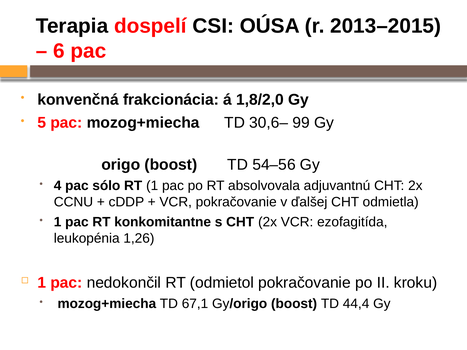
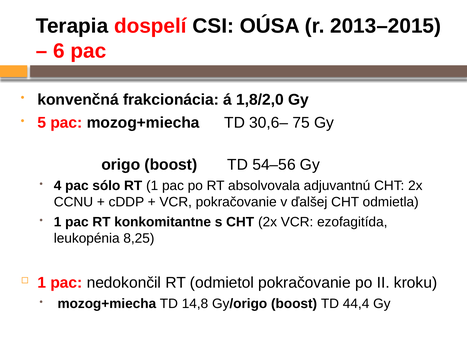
99: 99 -> 75 (301, 123)
1,26: 1,26 -> 8,25 (139, 238)
67,1: 67,1 -> 14,8 (195, 304)
